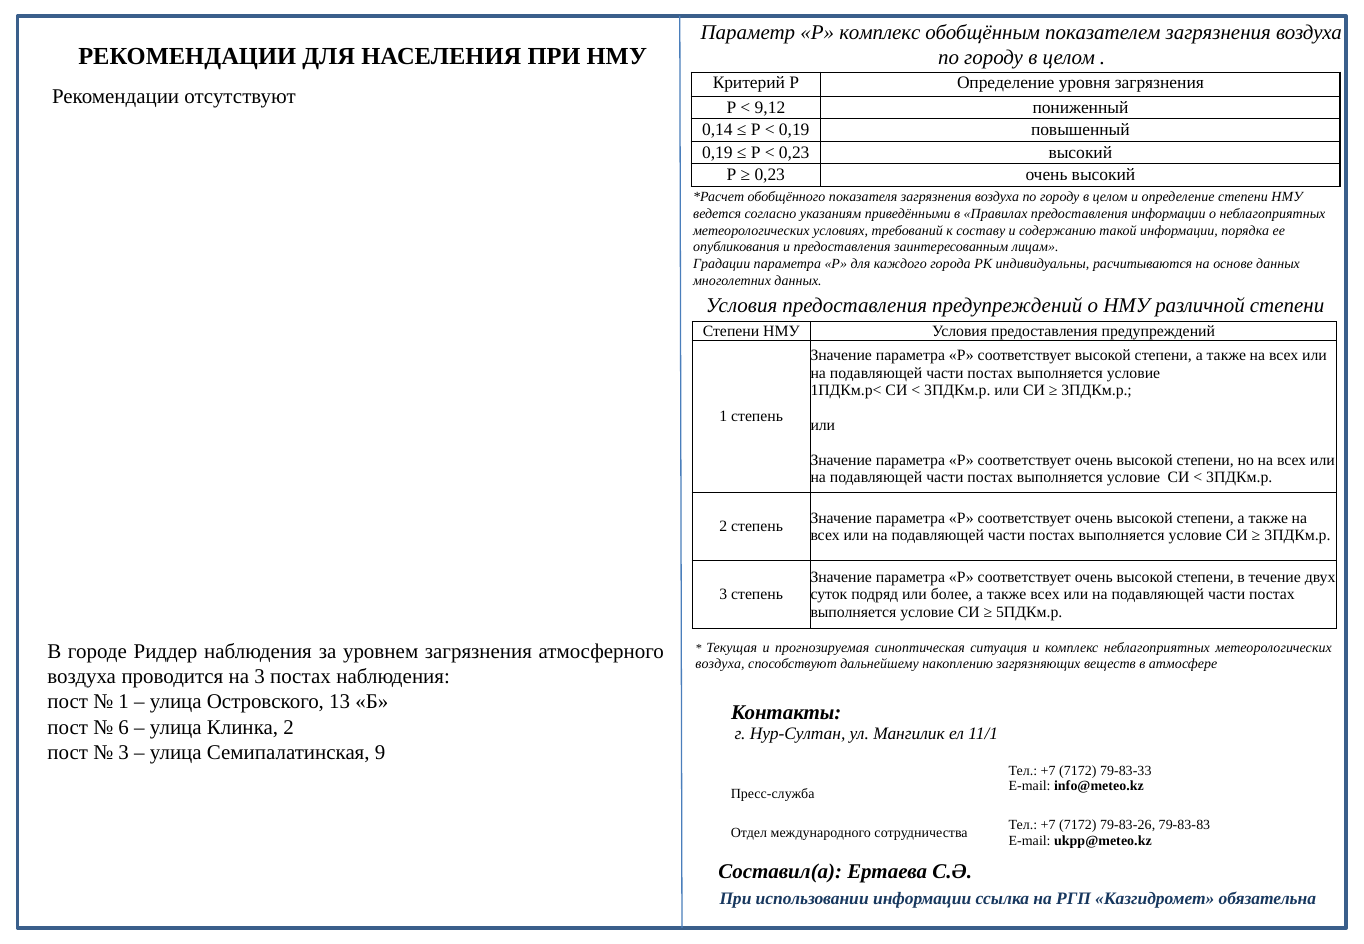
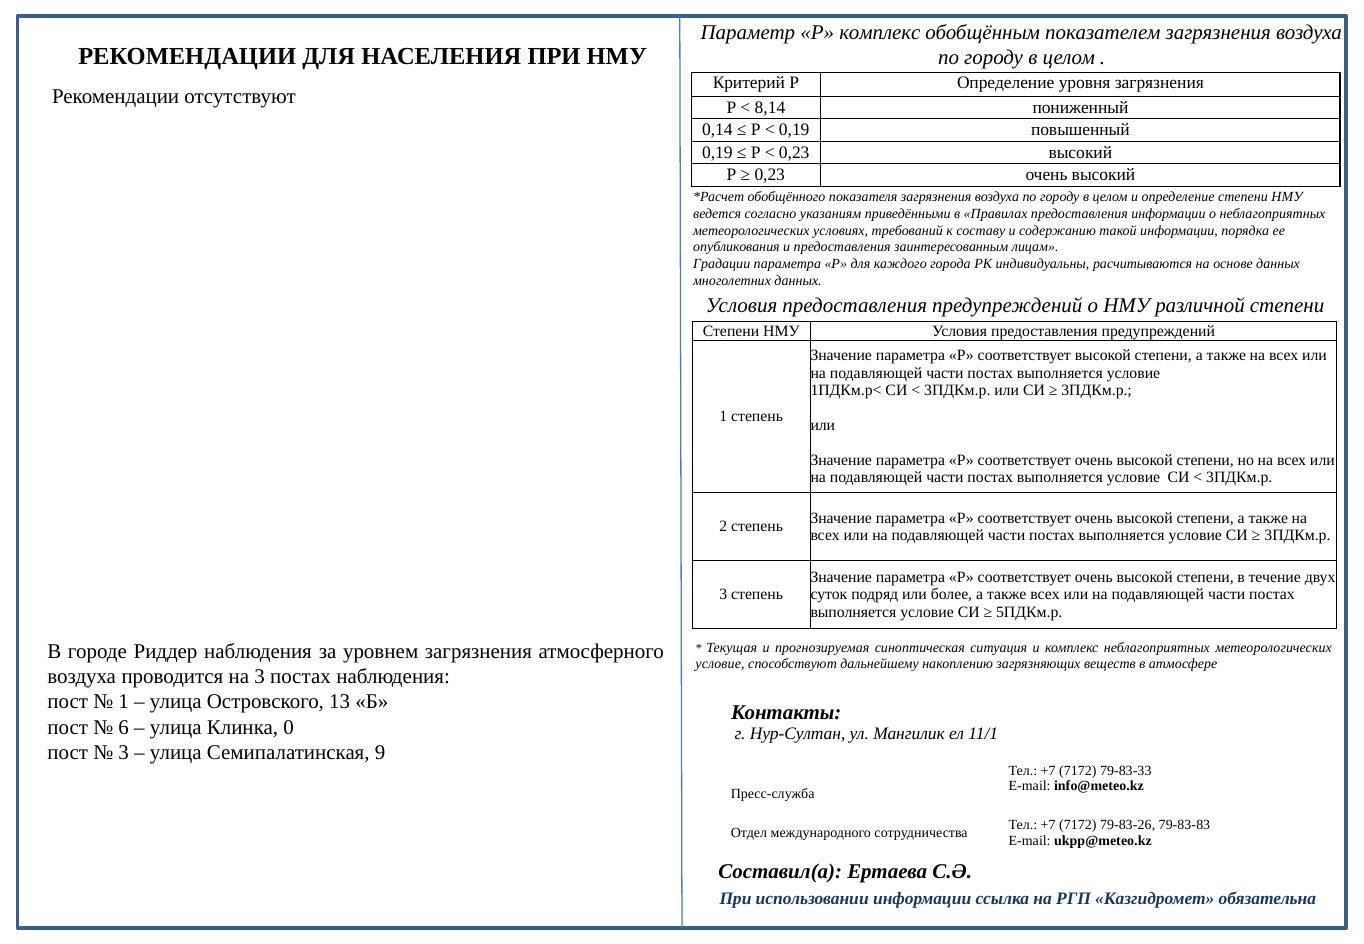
9,12: 9,12 -> 8,14 (770, 107)
воздуха: воздуха -> условие (720, 664)
Клинка 2: 2 -> 0 (289, 727)
